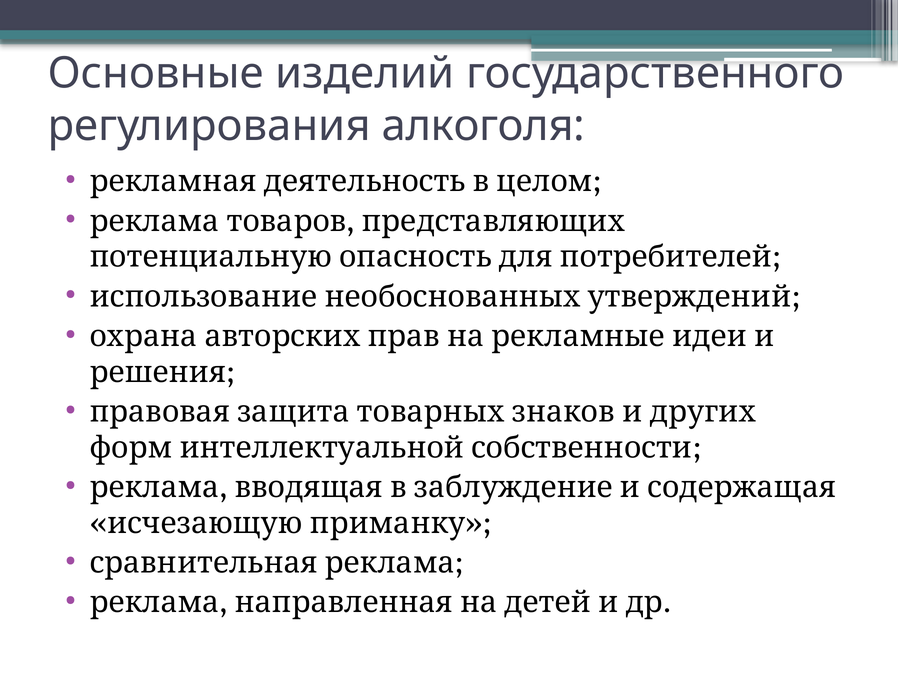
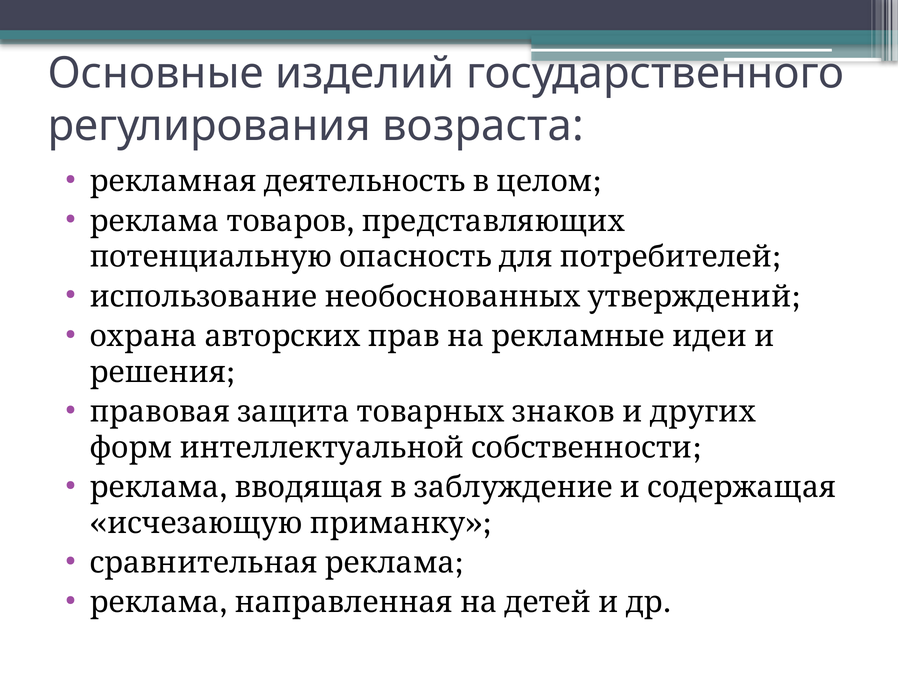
алкоголя: алкоголя -> возраста (483, 126)
